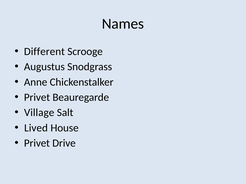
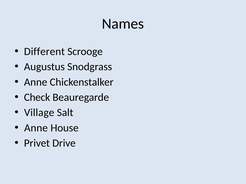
Privet: Privet -> Check (37, 98)
Lived: Lived -> Anne (36, 128)
